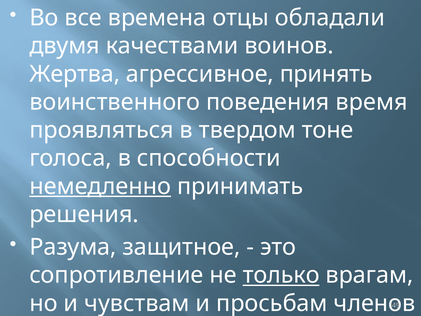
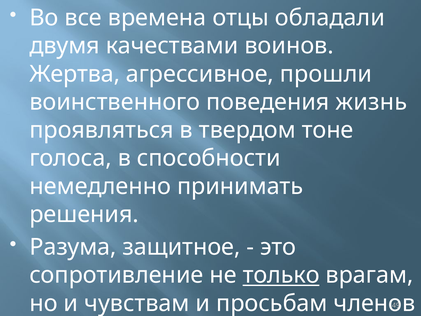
принять: принять -> прошли (326, 74)
время: время -> жизнь (371, 102)
немедленно underline: present -> none (100, 186)
